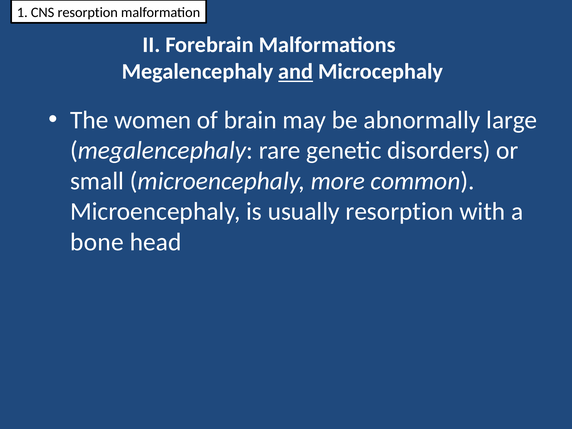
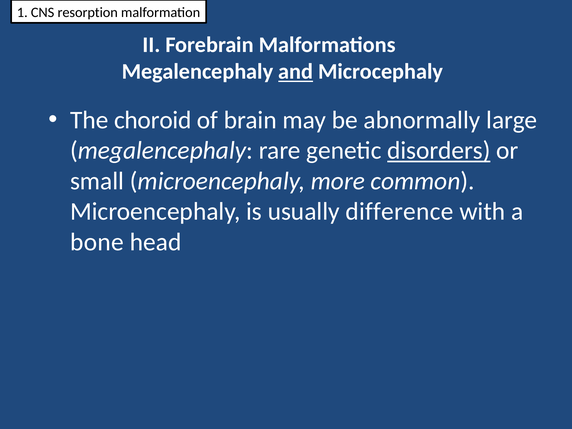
women: women -> choroid (153, 120)
disorders underline: none -> present (439, 151)
usually resorption: resorption -> difference (399, 212)
